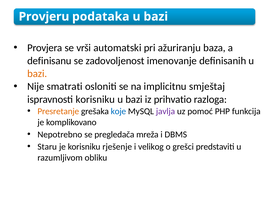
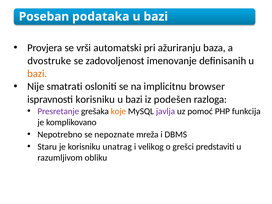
Provjeru: Provjeru -> Poseban (44, 17)
definisanu: definisanu -> dvostruke (49, 61)
smještaj: smještaj -> browser (207, 87)
prihvatio: prihvatio -> podešen (173, 99)
Presretanje colour: orange -> purple (58, 111)
koje colour: blue -> orange (118, 111)
pregledača: pregledača -> nepoznate (114, 134)
rješenje: rješenje -> unatrag (117, 147)
